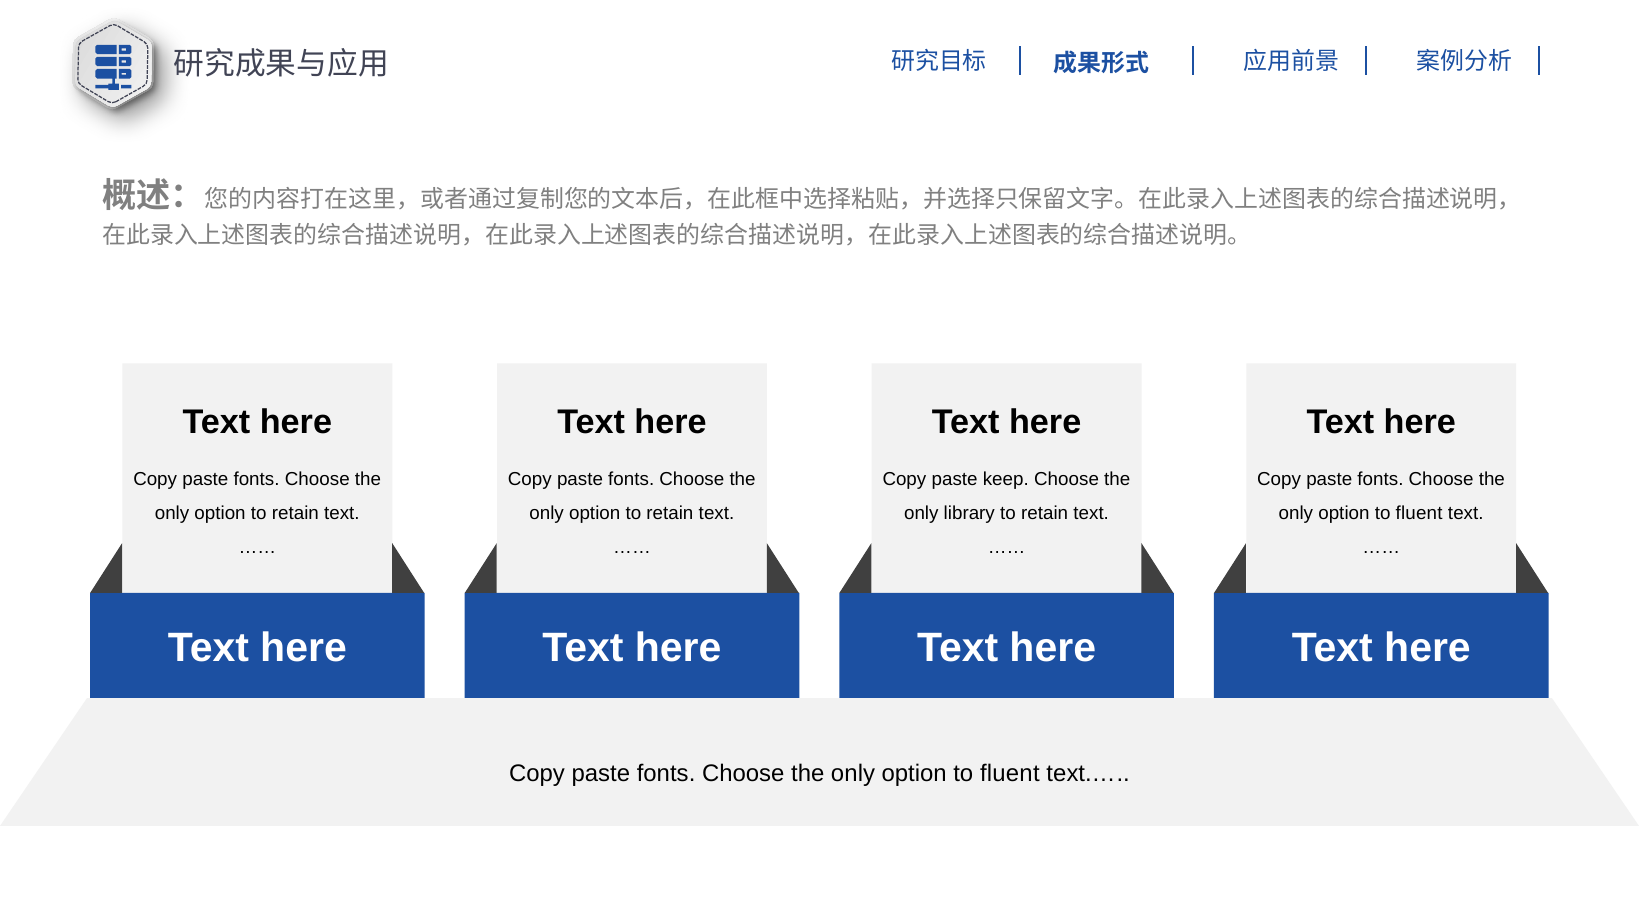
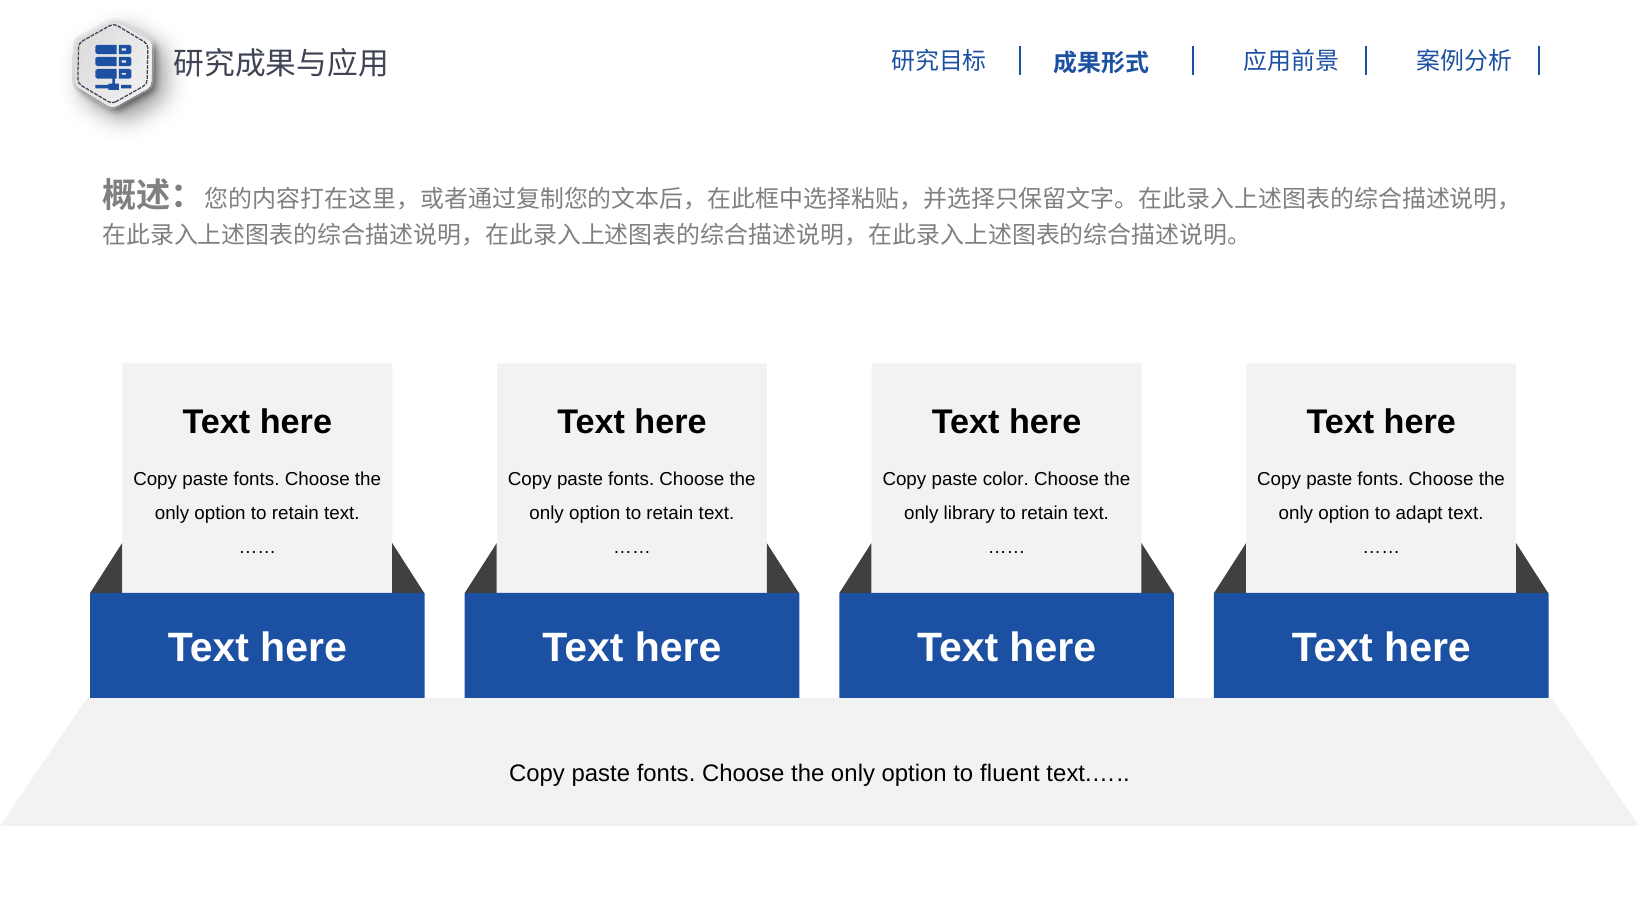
keep: keep -> color (1006, 480)
fluent: fluent -> adapt (1419, 514)
